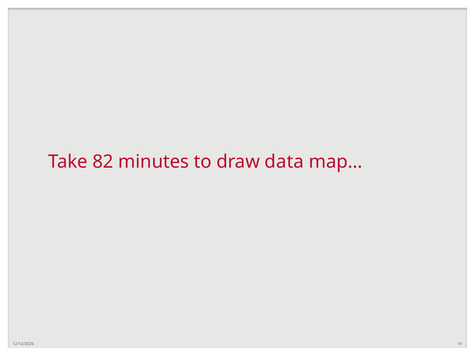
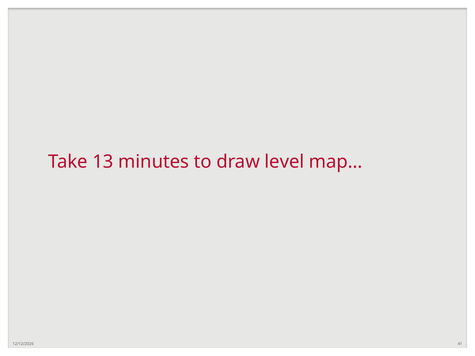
82: 82 -> 13 (103, 162)
data: data -> level (284, 162)
